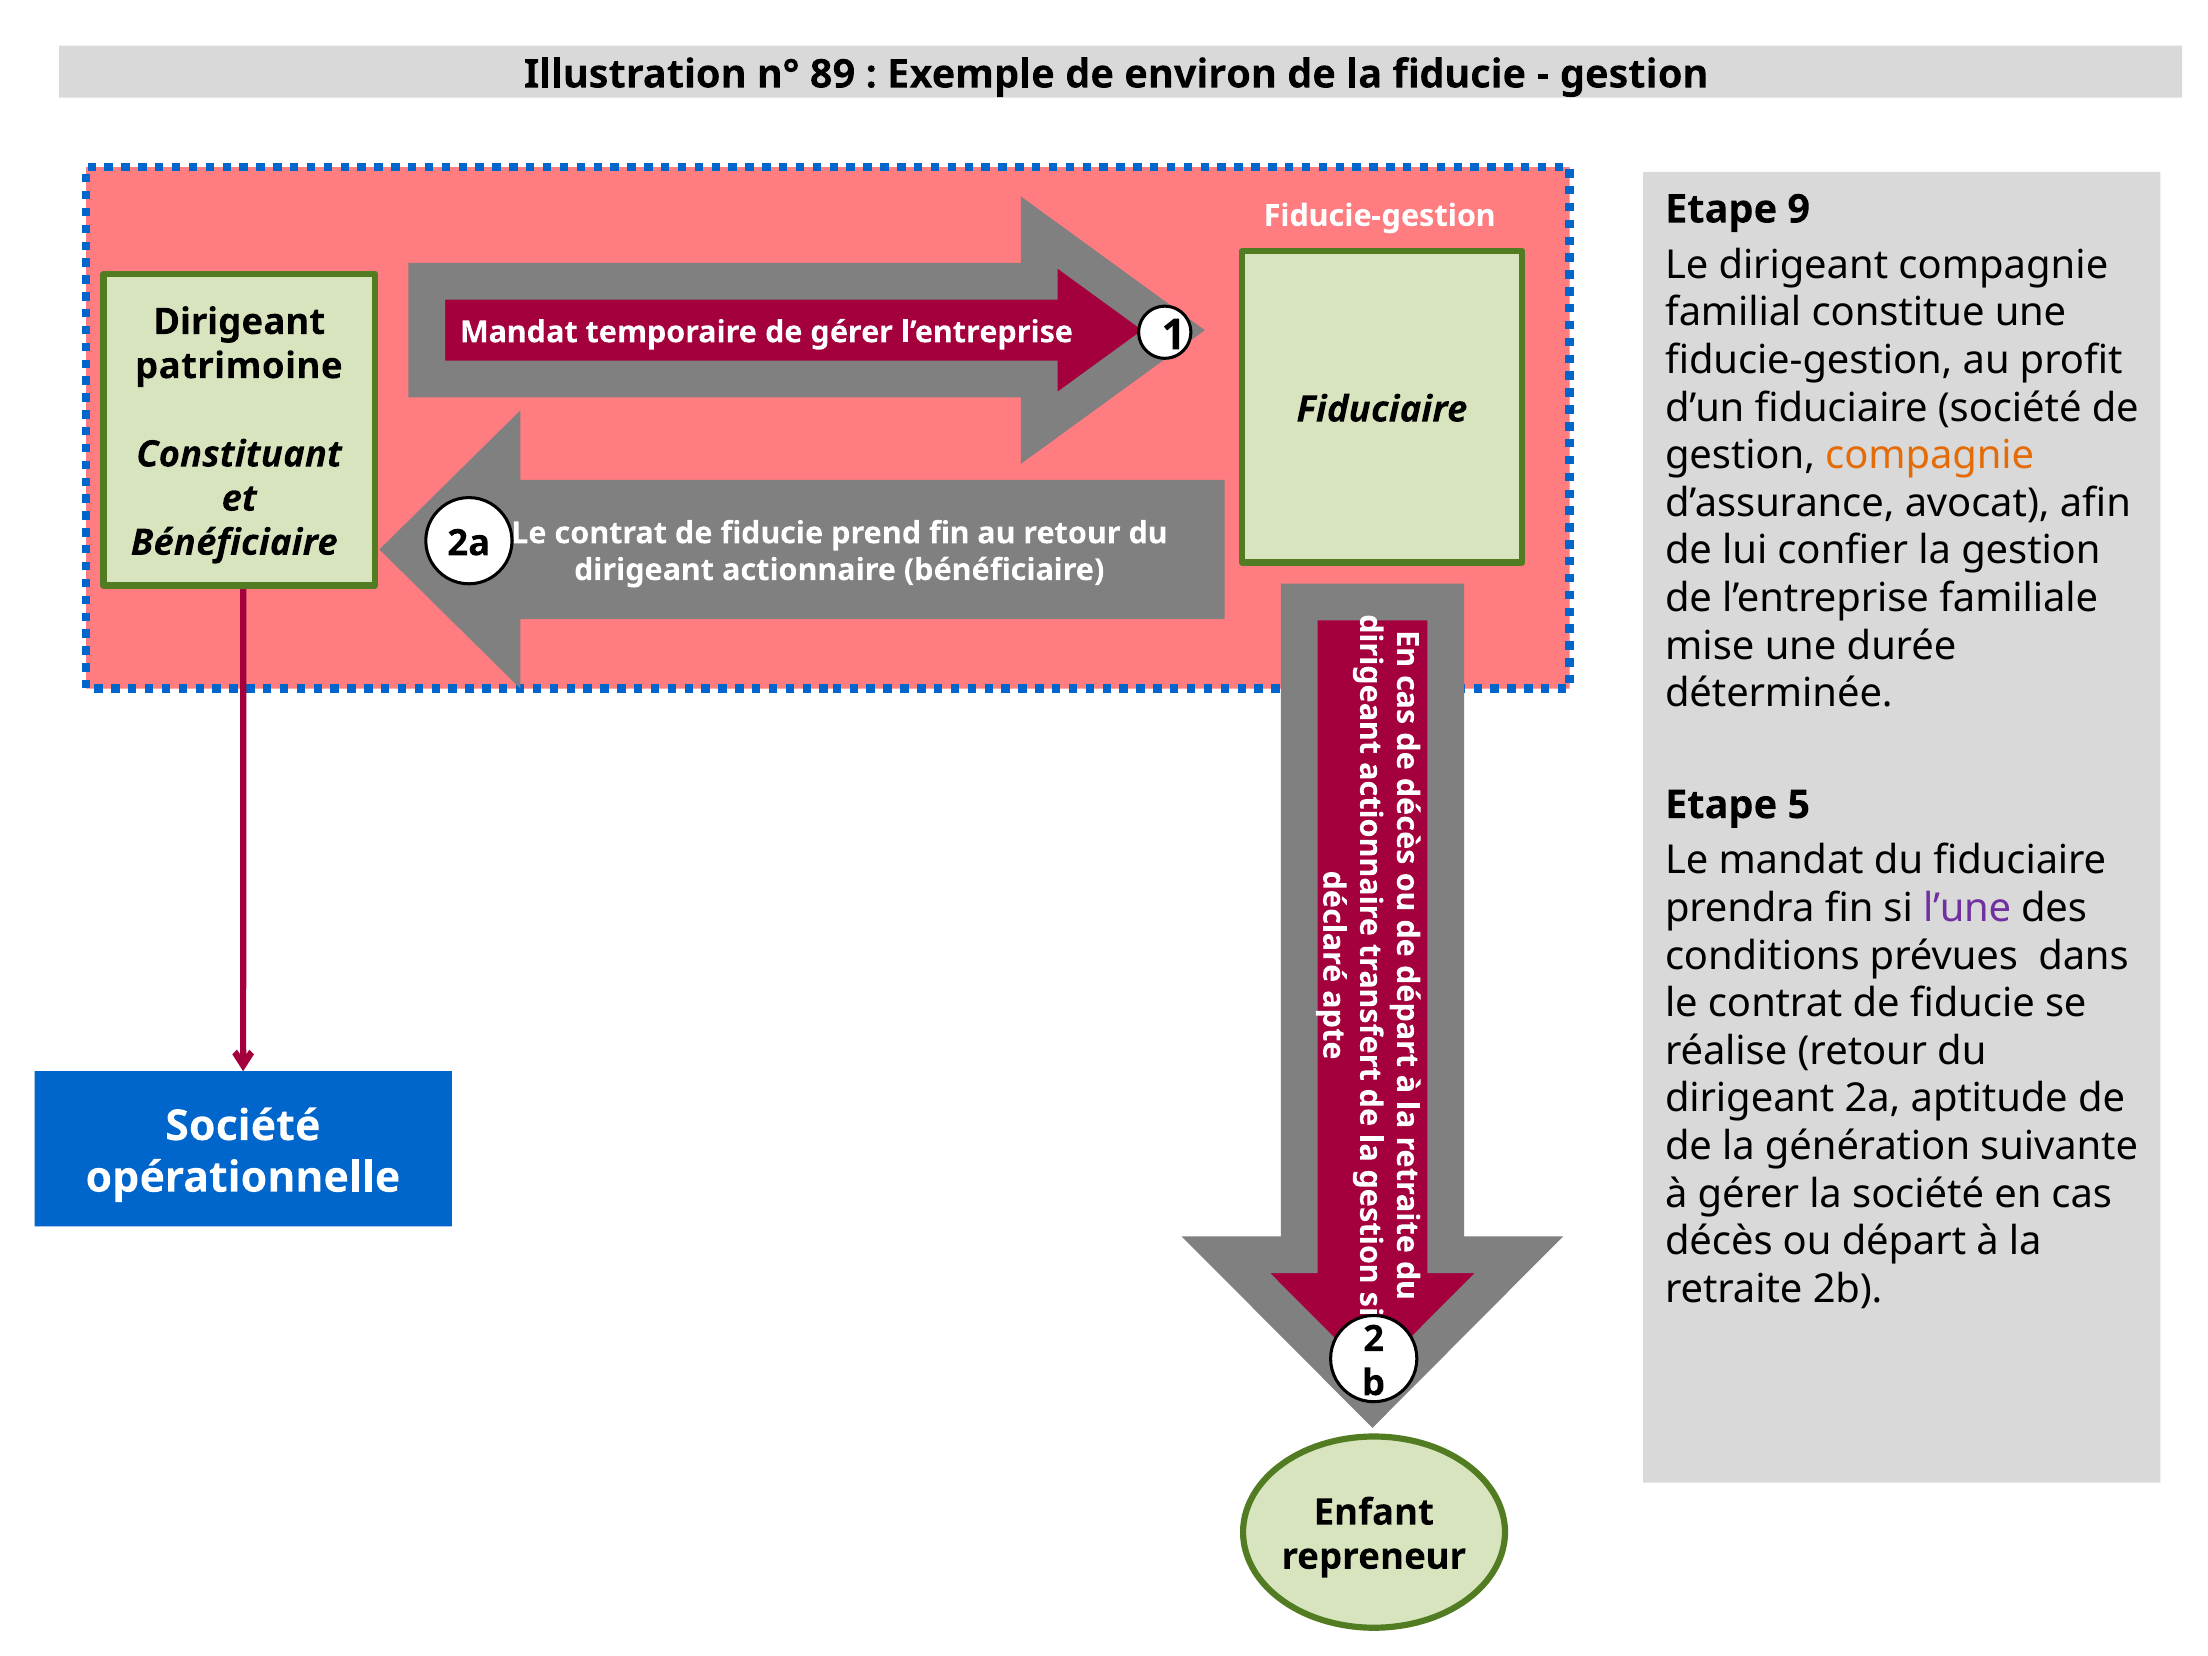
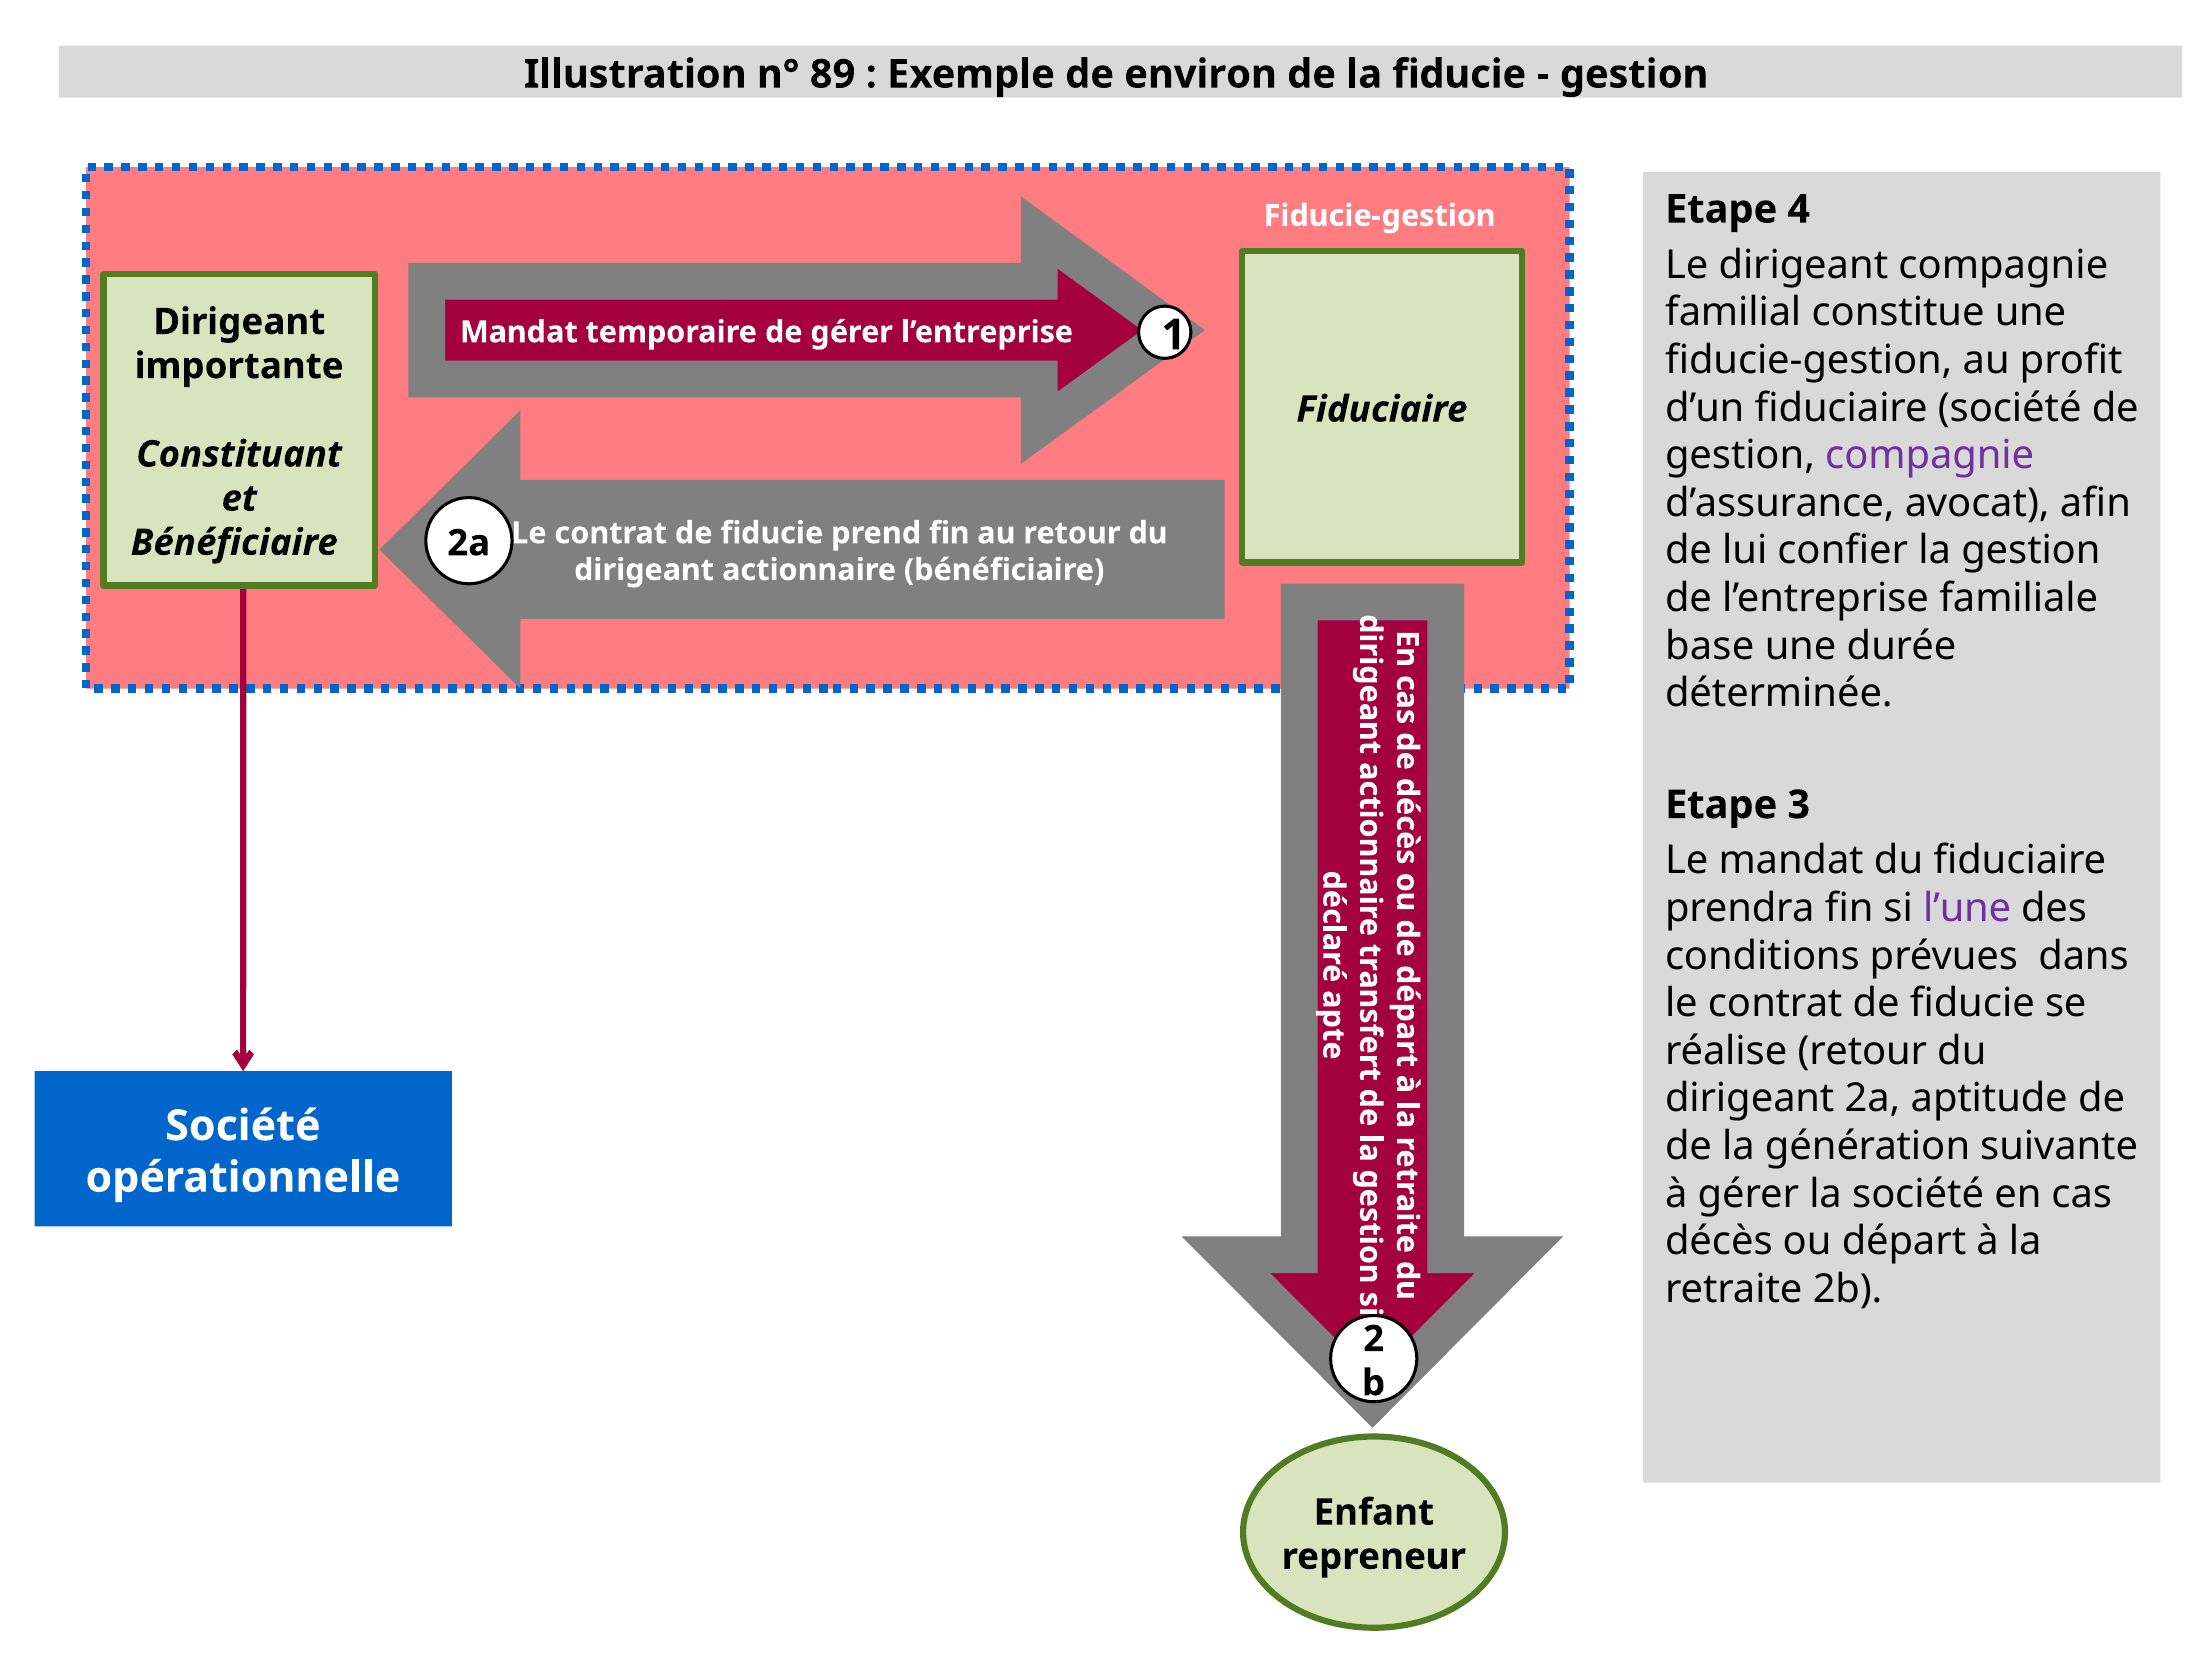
9: 9 -> 4 (1799, 209)
patrimoine: patrimoine -> importante (239, 366)
compagnie colour: orange -> purple (1930, 456)
mise: mise -> base (1710, 646)
5: 5 -> 3 (1799, 805)
